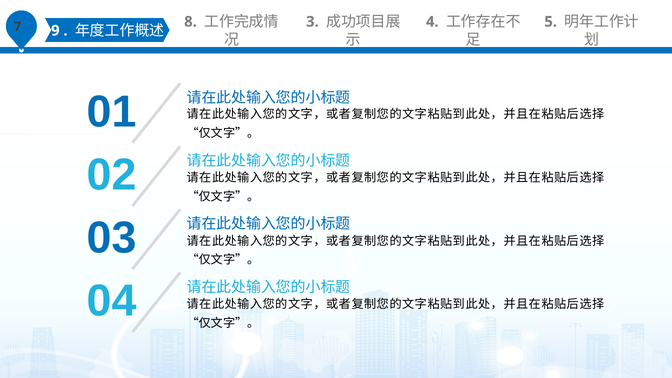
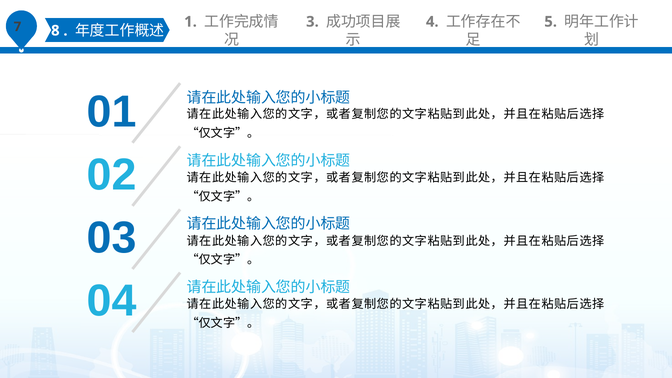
9: 9 -> 8 (55, 31)
8: 8 -> 1 (190, 22)
